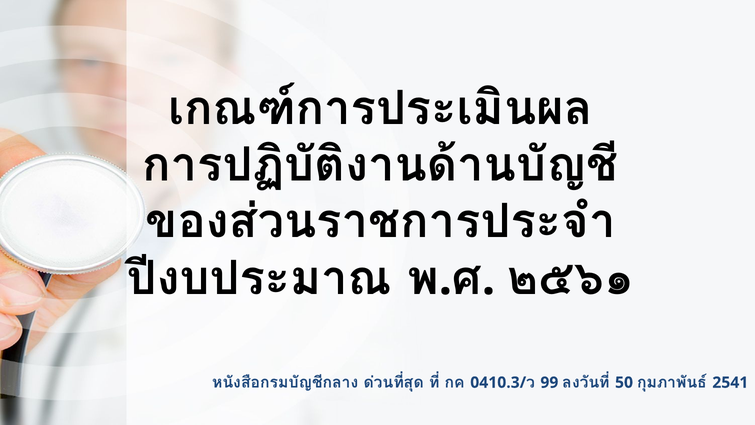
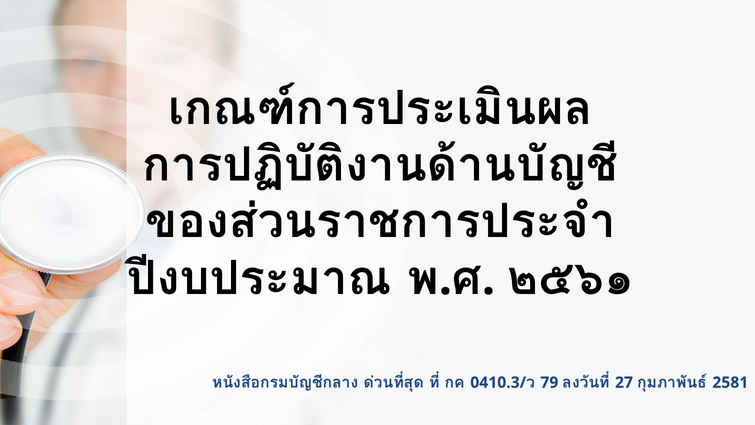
99: 99 -> 79 (549, 382)
50: 50 -> 27 (624, 382)
2541: 2541 -> 2581 (730, 382)
